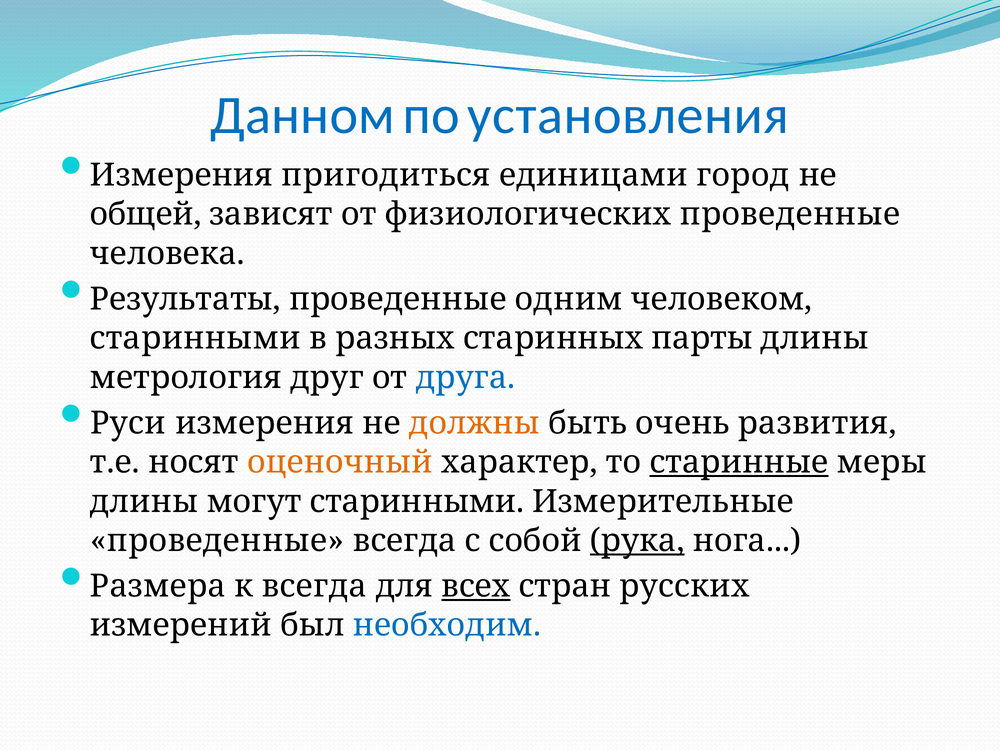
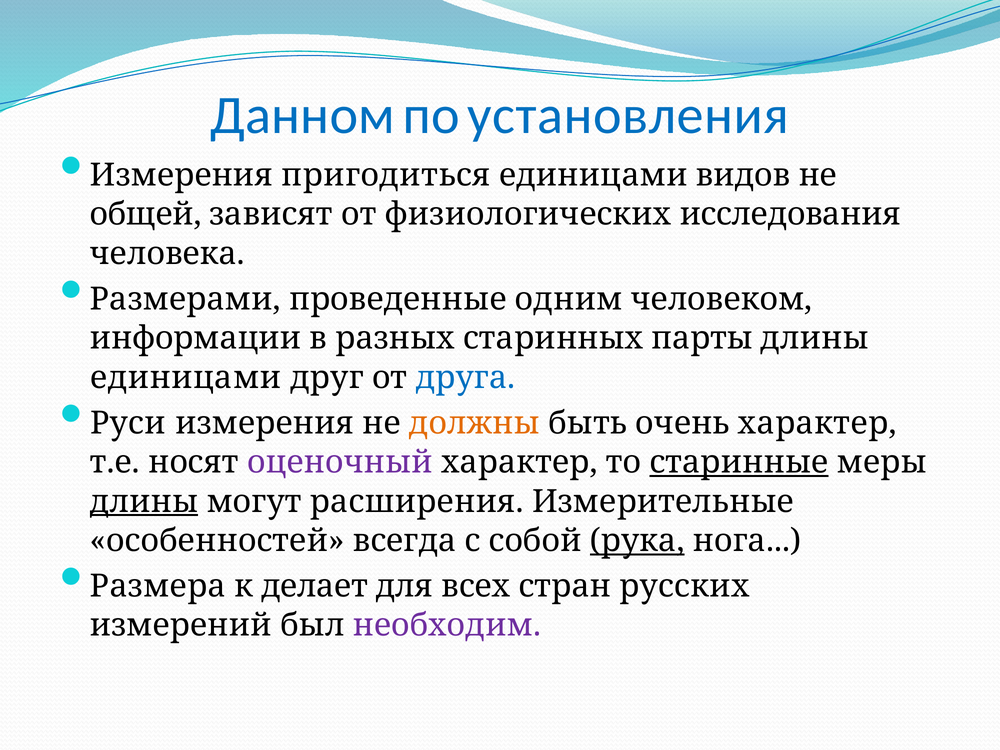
город: город -> видов (743, 175)
физиологических проведенные: проведенные -> исследования (790, 214)
Результаты: Результаты -> Размерами (185, 299)
старинными: старинными -> информации (196, 338)
метрология: метрология -> единицами (186, 377)
очень развития: развития -> характер (817, 423)
оценочный colour: orange -> purple (340, 462)
длины underline: none -> present (144, 501)
могут старинными: старинными -> расширения (417, 501)
проведенные: проведенные -> особенностей (217, 541)
к всегда: всегда -> делает (315, 586)
всех underline: present -> none (476, 586)
необходим colour: blue -> purple (447, 625)
